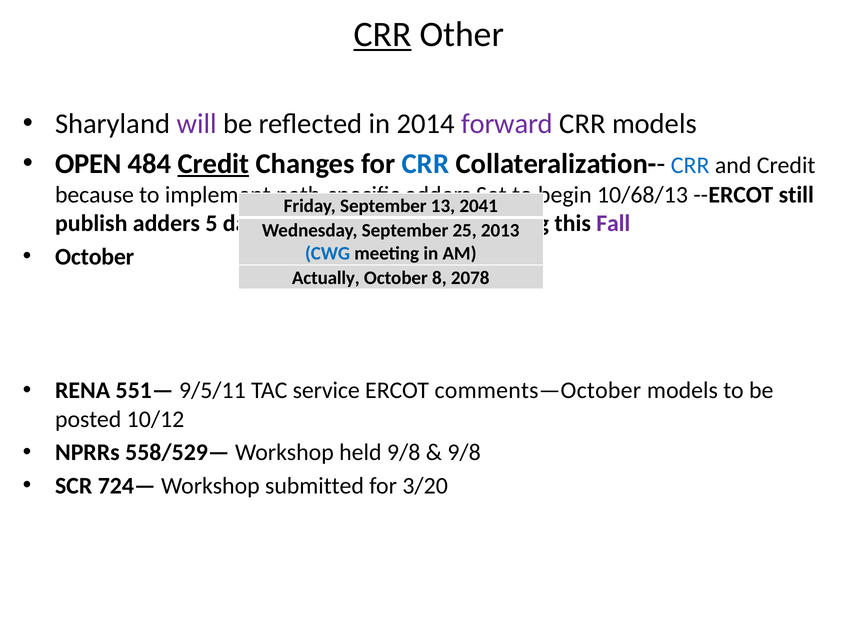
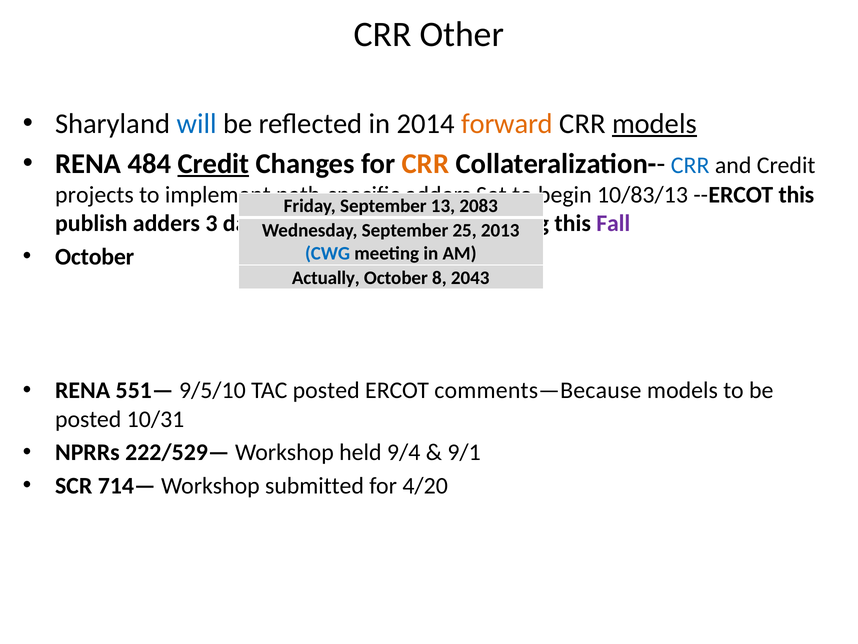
CRR underline: present -> none (383, 35)
will colour: purple -> blue (197, 124)
forward colour: purple -> orange (507, 124)
models underline: none -> present (655, 124)
OPEN: OPEN -> RENA (88, 164)
CRR colour: blue -> orange (425, 164)
because: because -> projects (94, 195)
10/68/13: 10/68/13 -> 10/83/13 (642, 195)
--ERCOT still: still -> this (796, 195)
2041: 2041 -> 2083 (479, 206)
5: 5 -> 3 (211, 223)
2078: 2078 -> 2043 (470, 278)
9/5/11: 9/5/11 -> 9/5/10 (212, 390)
TAC service: service -> posted (326, 390)
comments—October: comments—October -> comments—Because (538, 390)
10/12: 10/12 -> 10/31 (155, 419)
558/529—: 558/529— -> 222/529— (177, 452)
held 9/8: 9/8 -> 9/4 (404, 452)
9/8: 9/8 -> 9/1 (464, 452)
724—: 724— -> 714— (127, 486)
3/20: 3/20 -> 4/20 (425, 486)
